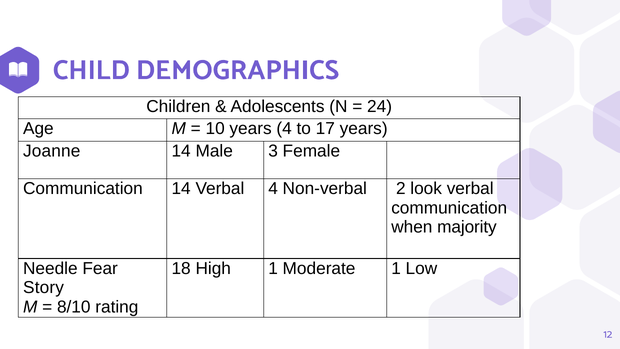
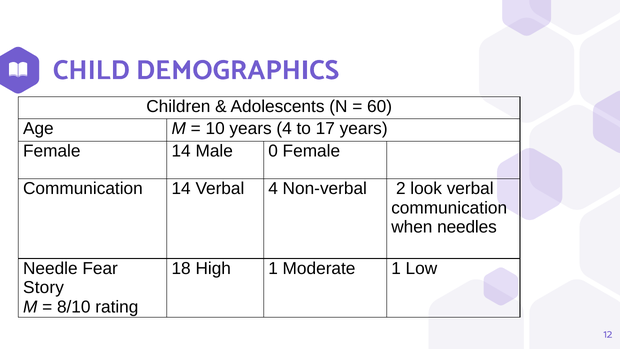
24: 24 -> 60 (380, 106)
Joanne: Joanne -> Female (52, 151)
3: 3 -> 0 (273, 151)
majority: majority -> needles (467, 227)
